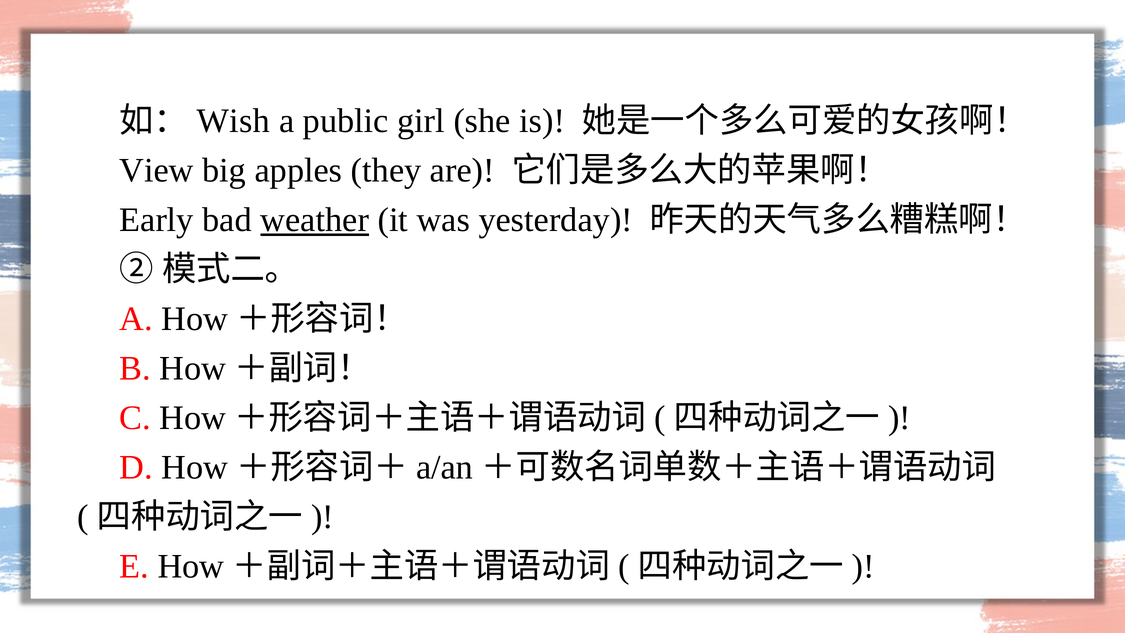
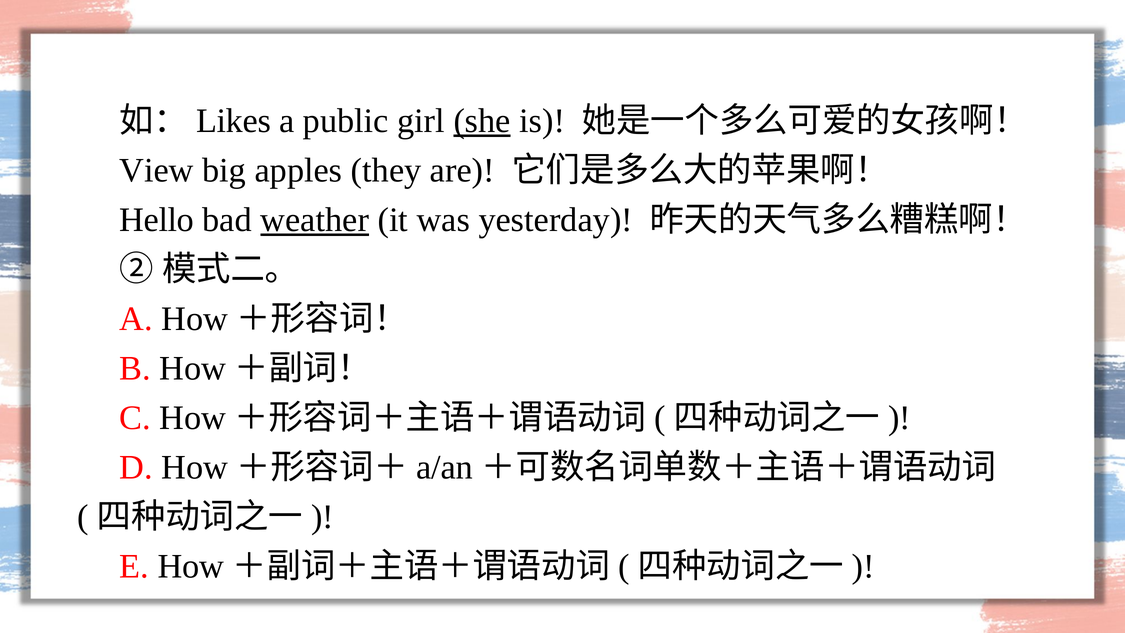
Wish: Wish -> Likes (234, 121)
she underline: none -> present (482, 121)
Early: Early -> Hello (157, 220)
